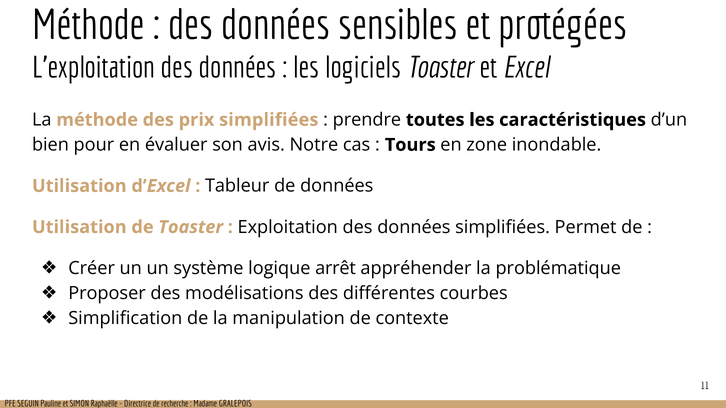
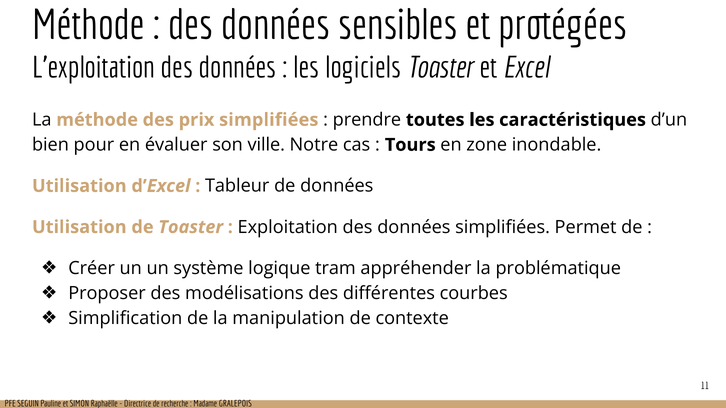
avis: avis -> ville (266, 145)
arrêt: arrêt -> tram (335, 268)
